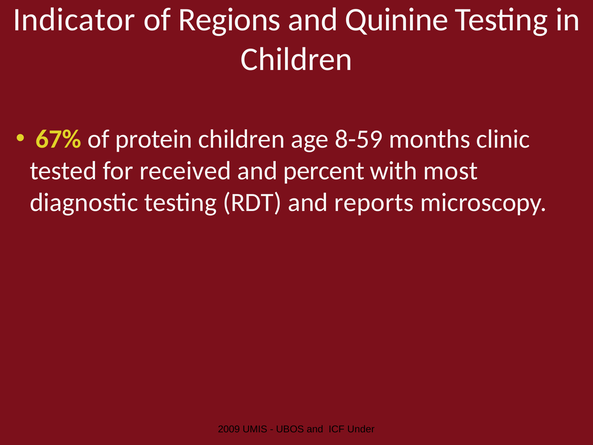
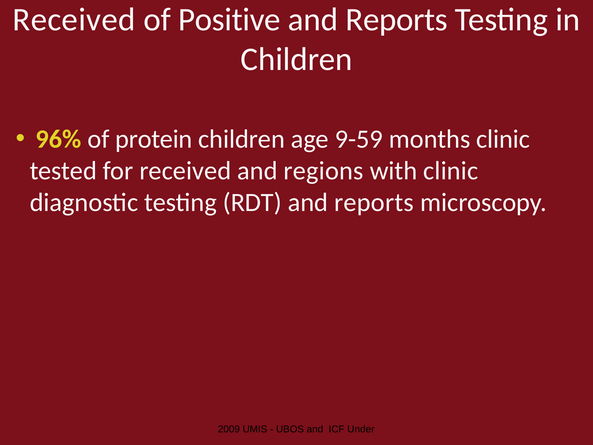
Indicator: Indicator -> Received (74, 20)
Regions: Regions -> Positive (229, 20)
Quinine: Quinine -> Reports (397, 20)
67%: 67% -> 96% (59, 139)
8-59: 8-59 -> 9-59 (359, 139)
percent: percent -> regions (324, 171)
with most: most -> clinic (451, 171)
